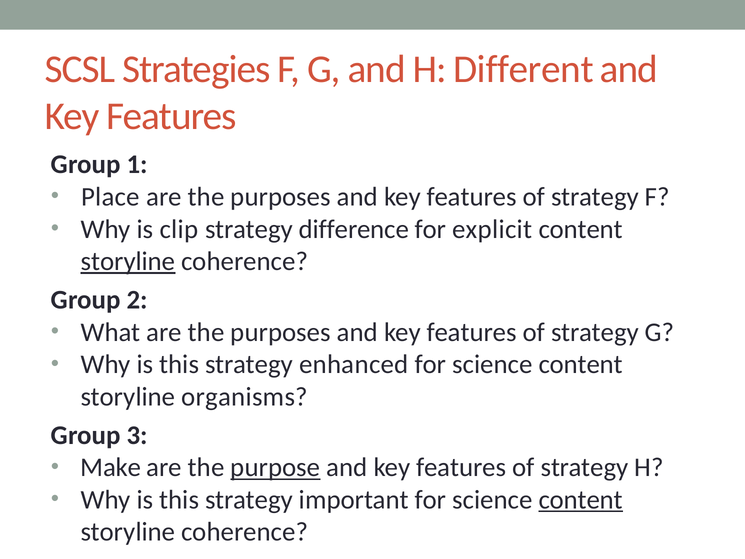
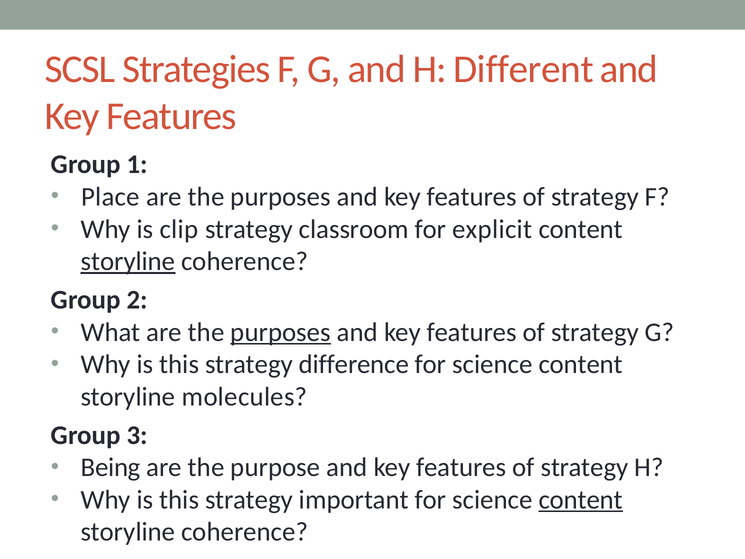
difference: difference -> classroom (354, 229)
purposes underline: none -> present (281, 332)
enhanced: enhanced -> difference (354, 364)
organisms: organisms -> molecules (245, 397)
Make: Make -> Being (111, 467)
purpose underline: present -> none (275, 467)
